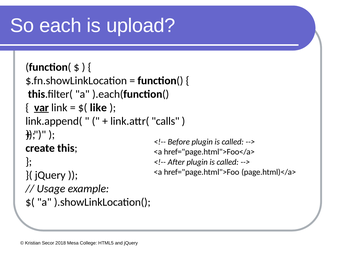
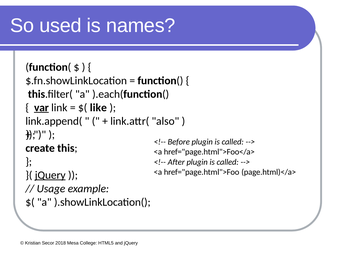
each: each -> used (60, 26)
upload: upload -> names (141, 26)
calls: calls -> also (165, 121)
jQuery underline: none -> present (50, 175)
